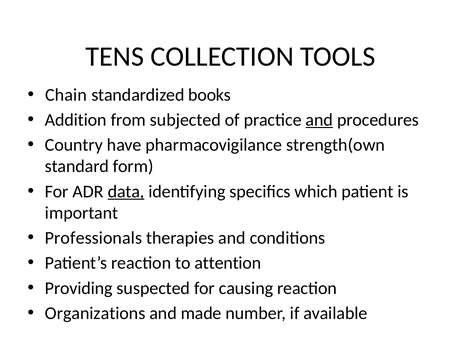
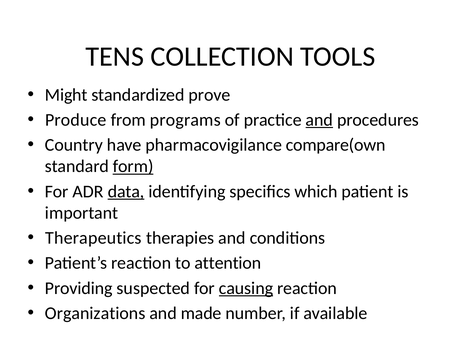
Chain: Chain -> Might (66, 95)
books: books -> prove (210, 95)
Addition: Addition -> Produce (76, 120)
subjected: subjected -> programs (185, 120)
strength(own: strength(own -> compare(own (336, 145)
form underline: none -> present (133, 167)
Professionals: Professionals -> Therapeutics (93, 239)
causing underline: none -> present (246, 289)
